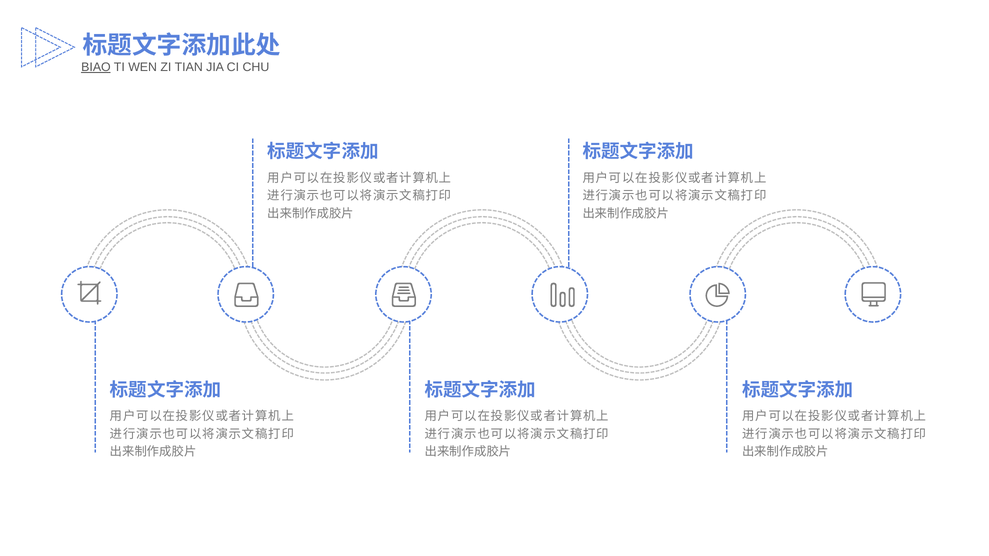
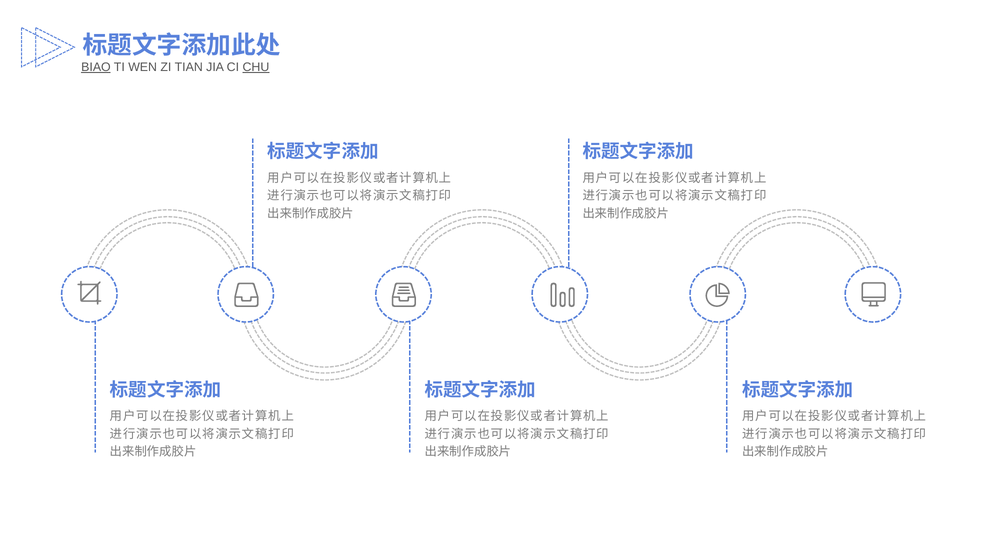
CHU underline: none -> present (256, 67)
